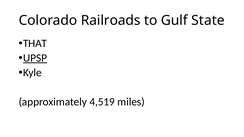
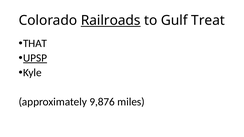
Railroads underline: none -> present (111, 20)
State: State -> Treat (208, 20)
4,519: 4,519 -> 9,876 (102, 102)
